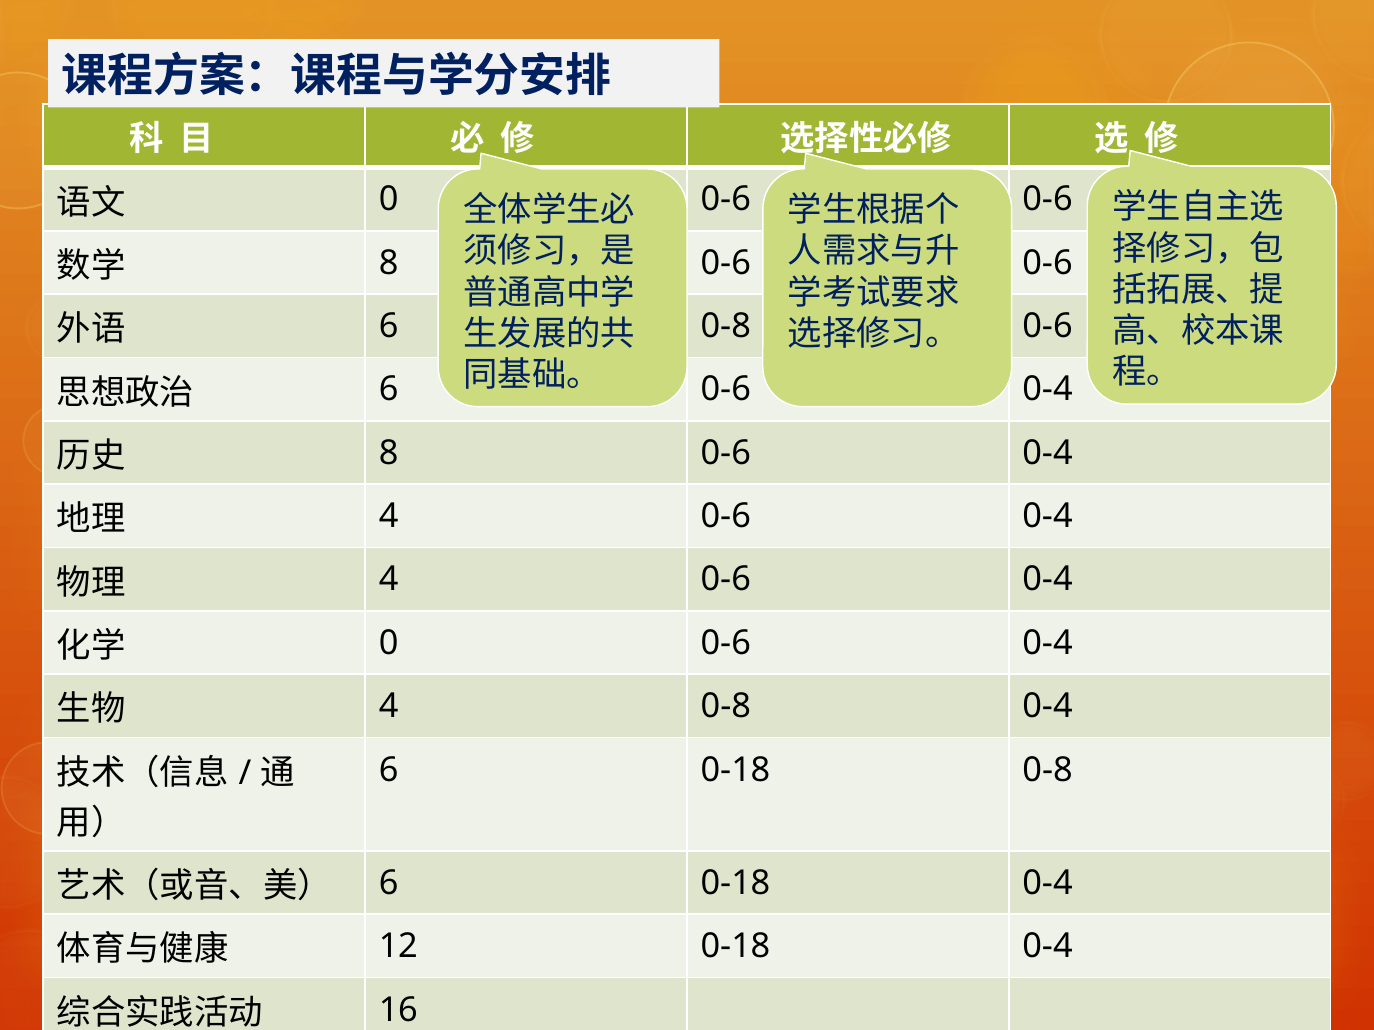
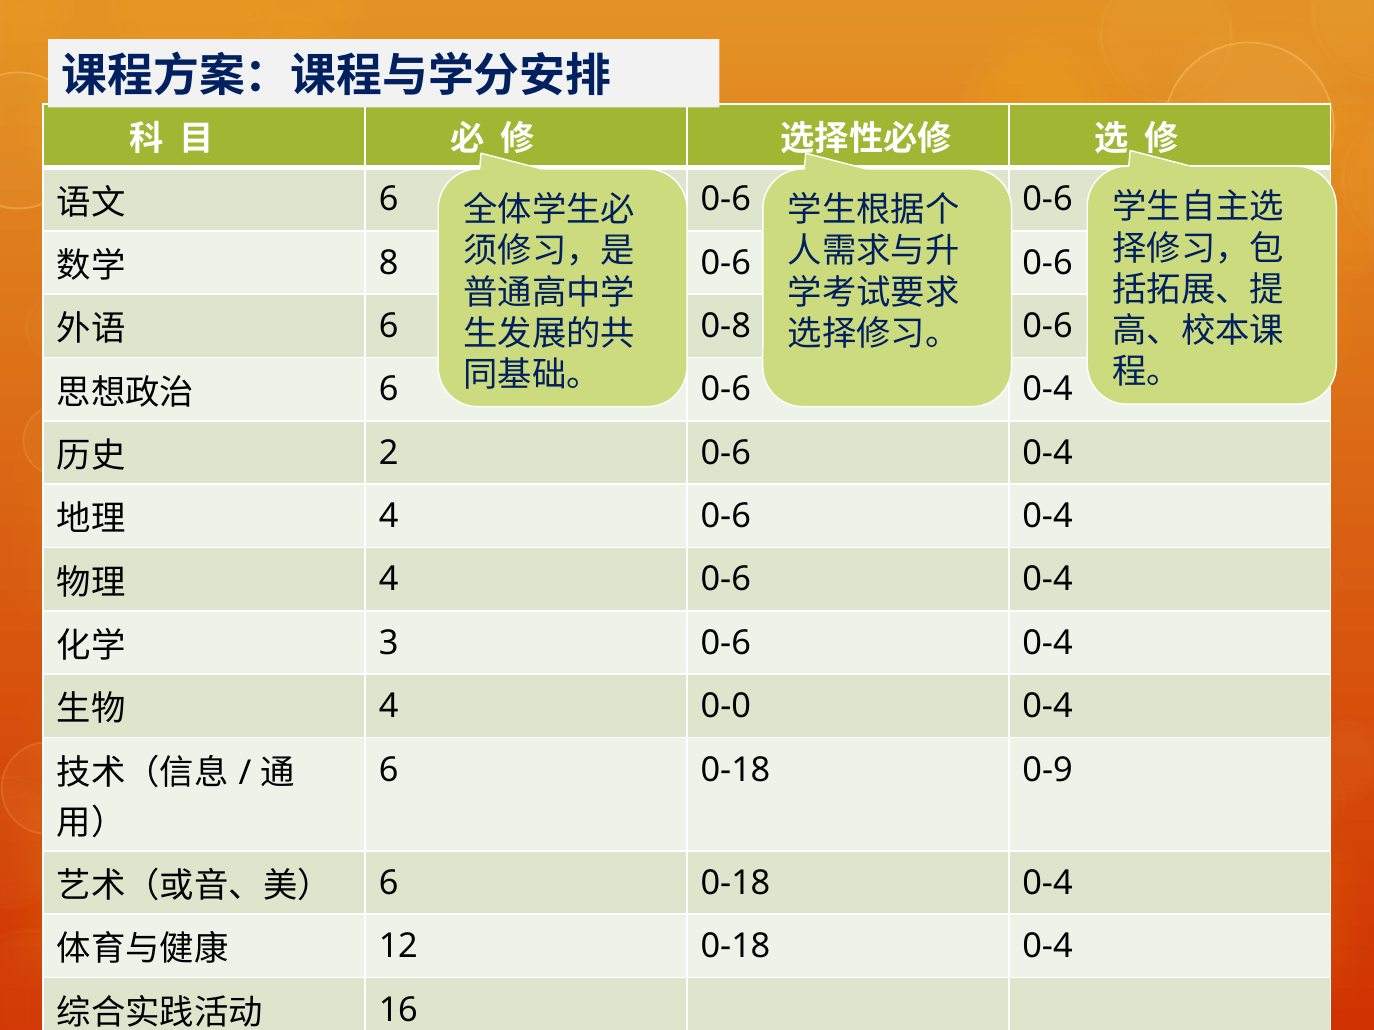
0: 0 -> 6 (389, 200)
8: 8 -> 2 (389, 453)
0: 0 -> 3 (389, 643)
4 0-8: 0-8 -> 0-0 (726, 707)
0-18 0-8: 0-8 -> 0-9 (1048, 770)
